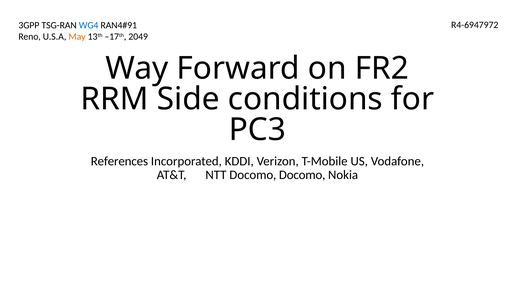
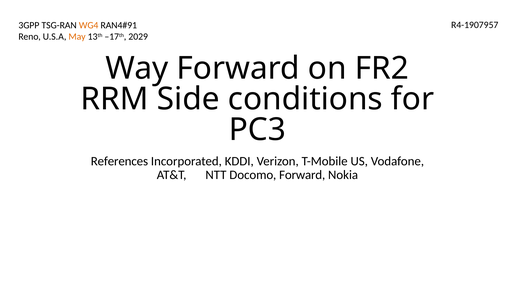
R4-6947972: R4-6947972 -> R4-1907957 (475, 25)
WG4 colour: blue -> orange (89, 25)
2049: 2049 -> 2029 (138, 37)
Docomo Docomo: Docomo -> Forward (302, 175)
